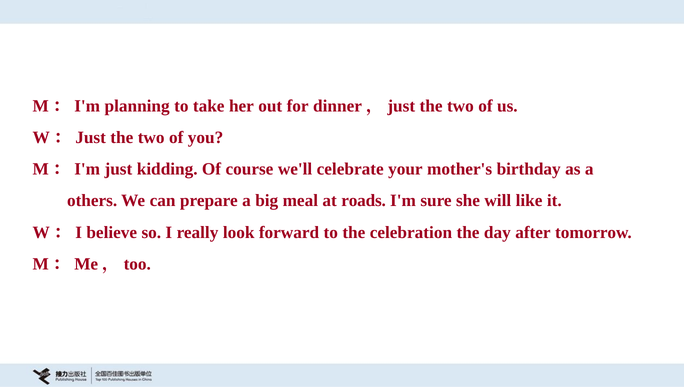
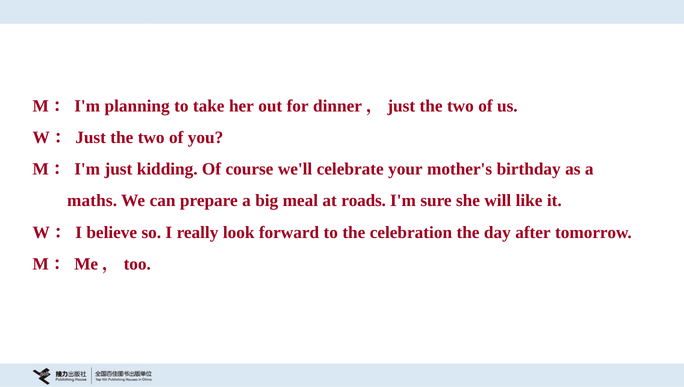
others: others -> maths (92, 201)
